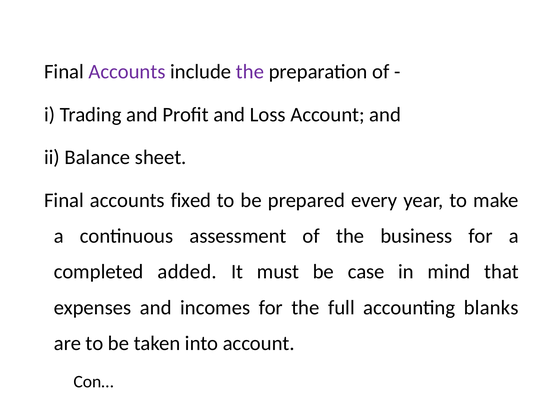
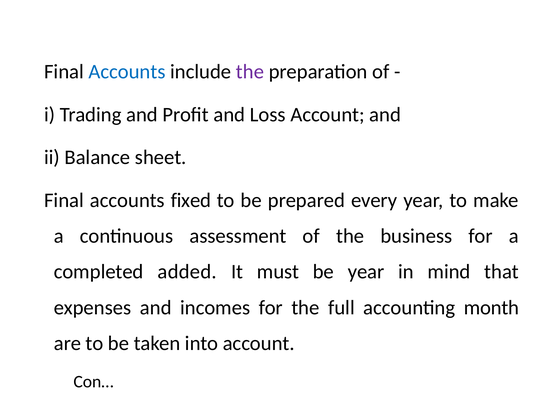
Accounts colour: purple -> blue (127, 72)
be case: case -> year (366, 272)
blanks: blanks -> month (491, 308)
